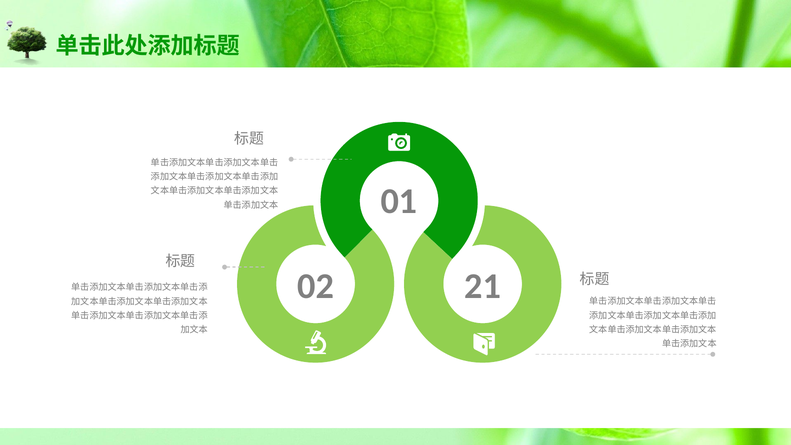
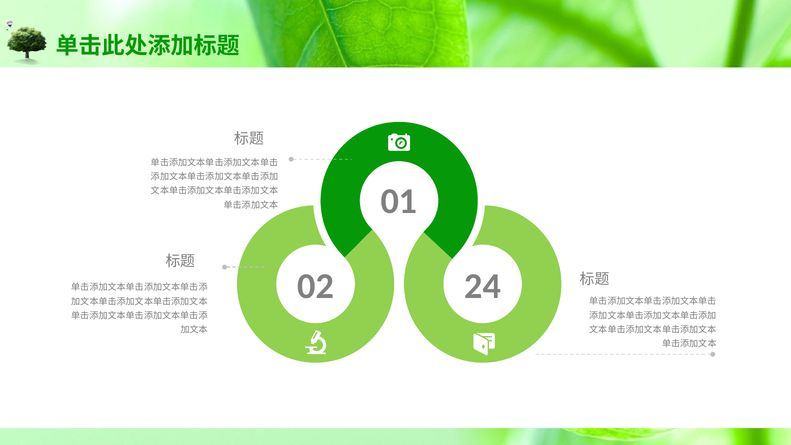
21: 21 -> 24 (483, 286)
